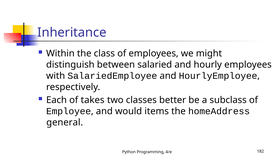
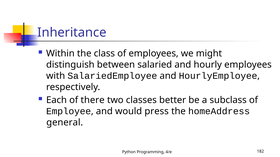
takes: takes -> there (93, 100)
items: items -> press (157, 112)
